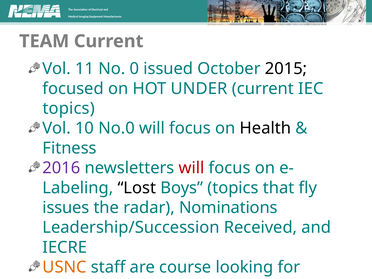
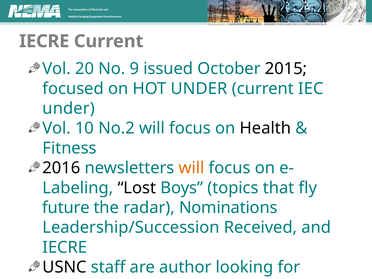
TEAM: TEAM -> IECRE (44, 41)
11: 11 -> 20 (85, 69)
0: 0 -> 9 (134, 69)
topics: topics -> under (69, 108)
No.0: No.0 -> No.2 (117, 128)
2016 colour: purple -> black (61, 168)
will colour: red -> orange (192, 168)
issues: issues -> future (66, 208)
USNC colour: orange -> black (65, 267)
are course: course -> author (185, 267)
